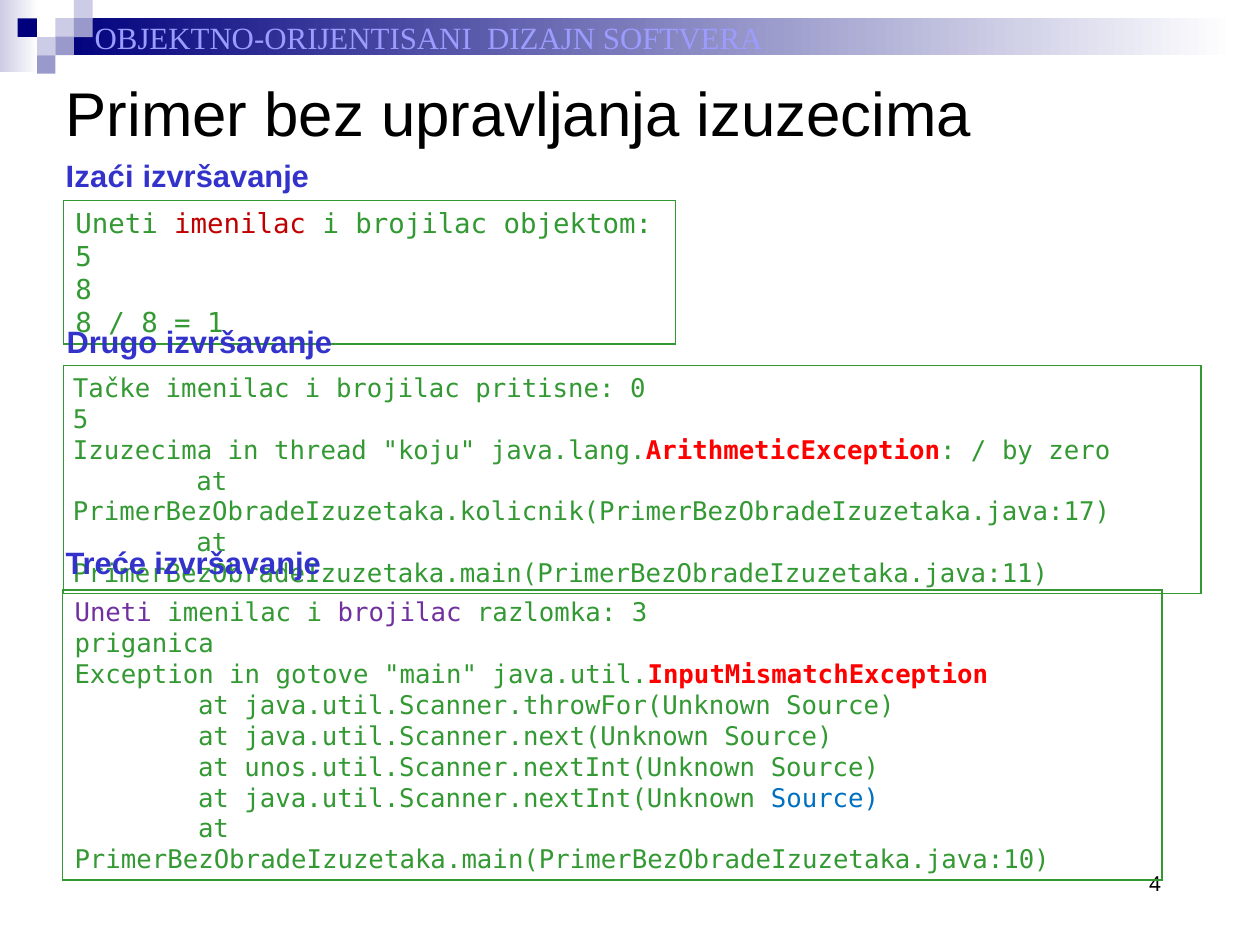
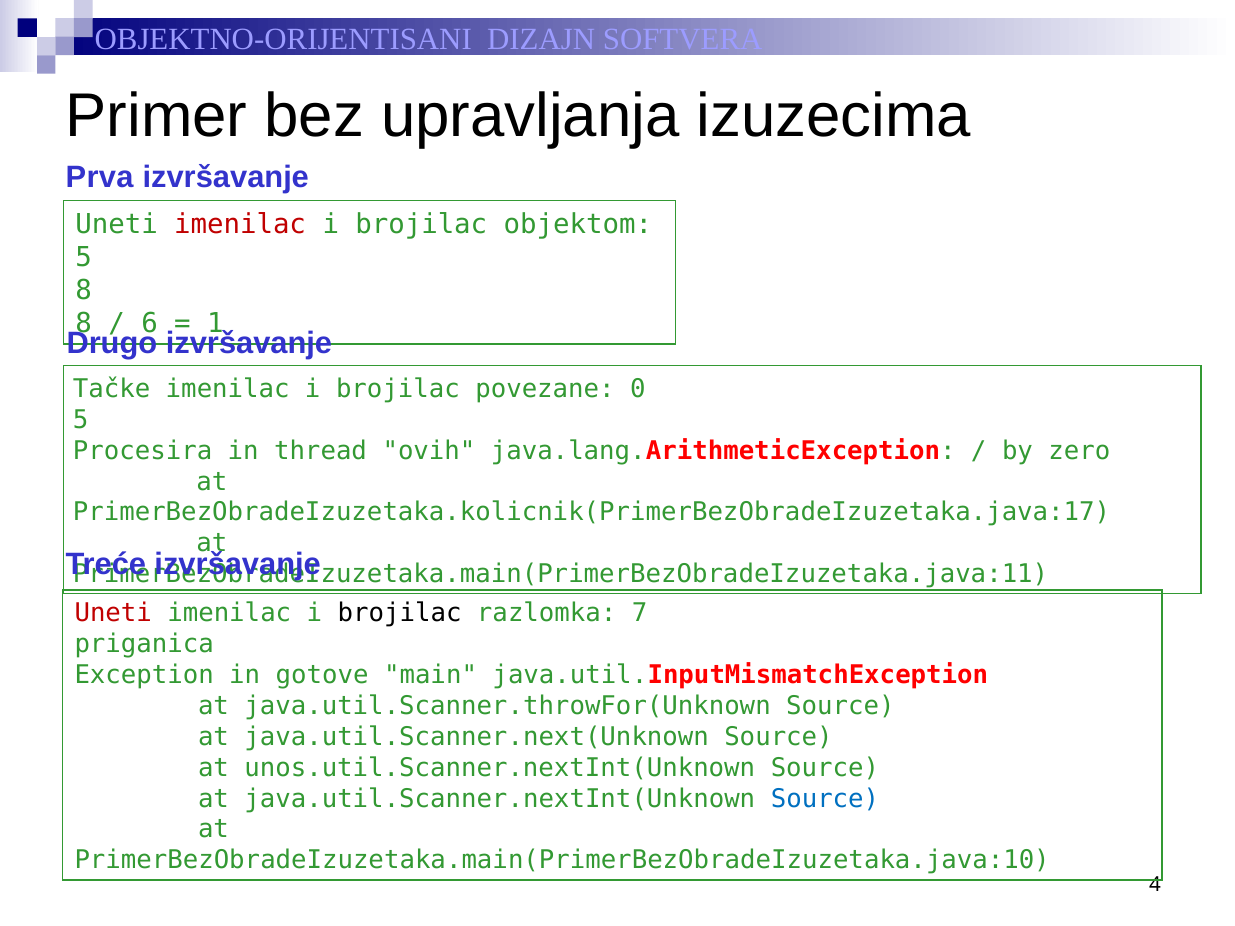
Izaći: Izaći -> Prva (100, 178)
8: 8 -> 6 (150, 324)
pritisne: pritisne -> povezane (545, 389)
Izuzecima: Izuzecima -> Procesira (143, 451)
koju: koju -> ovih (429, 451)
Uneti colour: purple -> red (113, 614)
brojilac colour: purple -> black (400, 614)
3: 3 -> 7 (640, 614)
